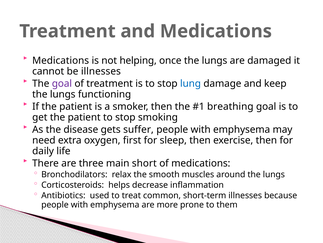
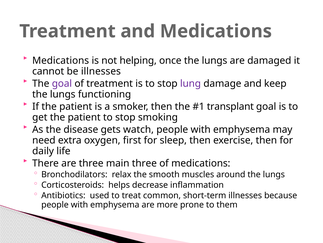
lung colour: blue -> purple (190, 83)
breathing: breathing -> transplant (230, 106)
suffer: suffer -> watch (138, 129)
main short: short -> three (144, 163)
